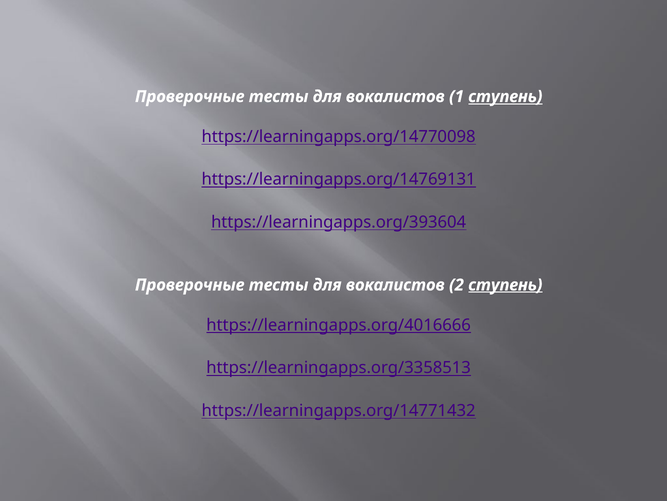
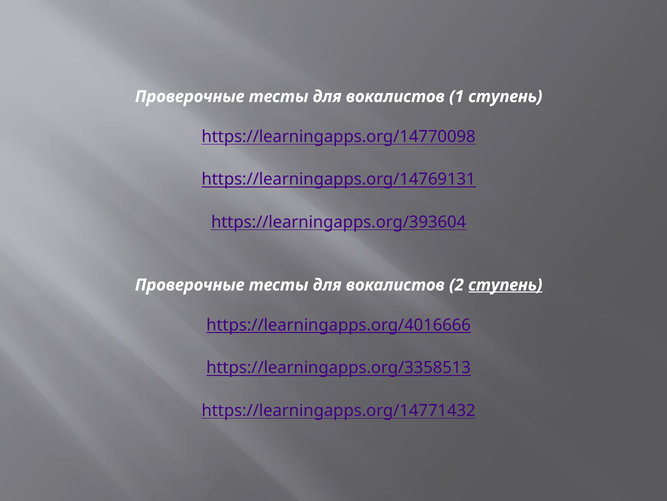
ступень underline: present -> none (505, 96)
